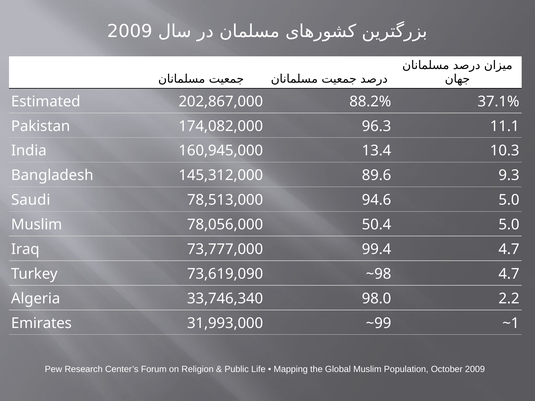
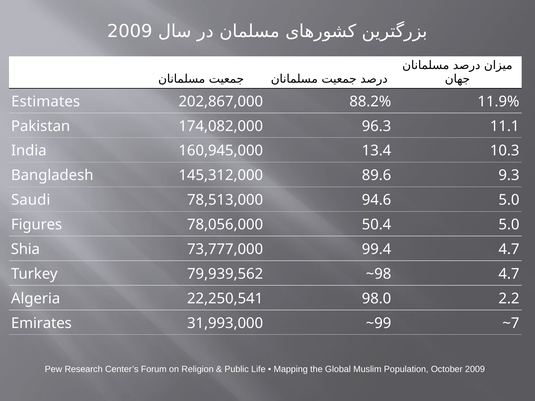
Estimated: Estimated -> Estimates (46, 102)
37.1%: 37.1% -> 11.9% (498, 102)
Muslim: Muslim -> Figures (37, 225)
Iraq: Iraq -> Shia (25, 249)
73,619,090: 73,619,090 -> 79,939,562 (225, 274)
33,746,340: 33,746,340 -> 22,250,541 (225, 299)
~1: ~1 -> ~7 (511, 323)
